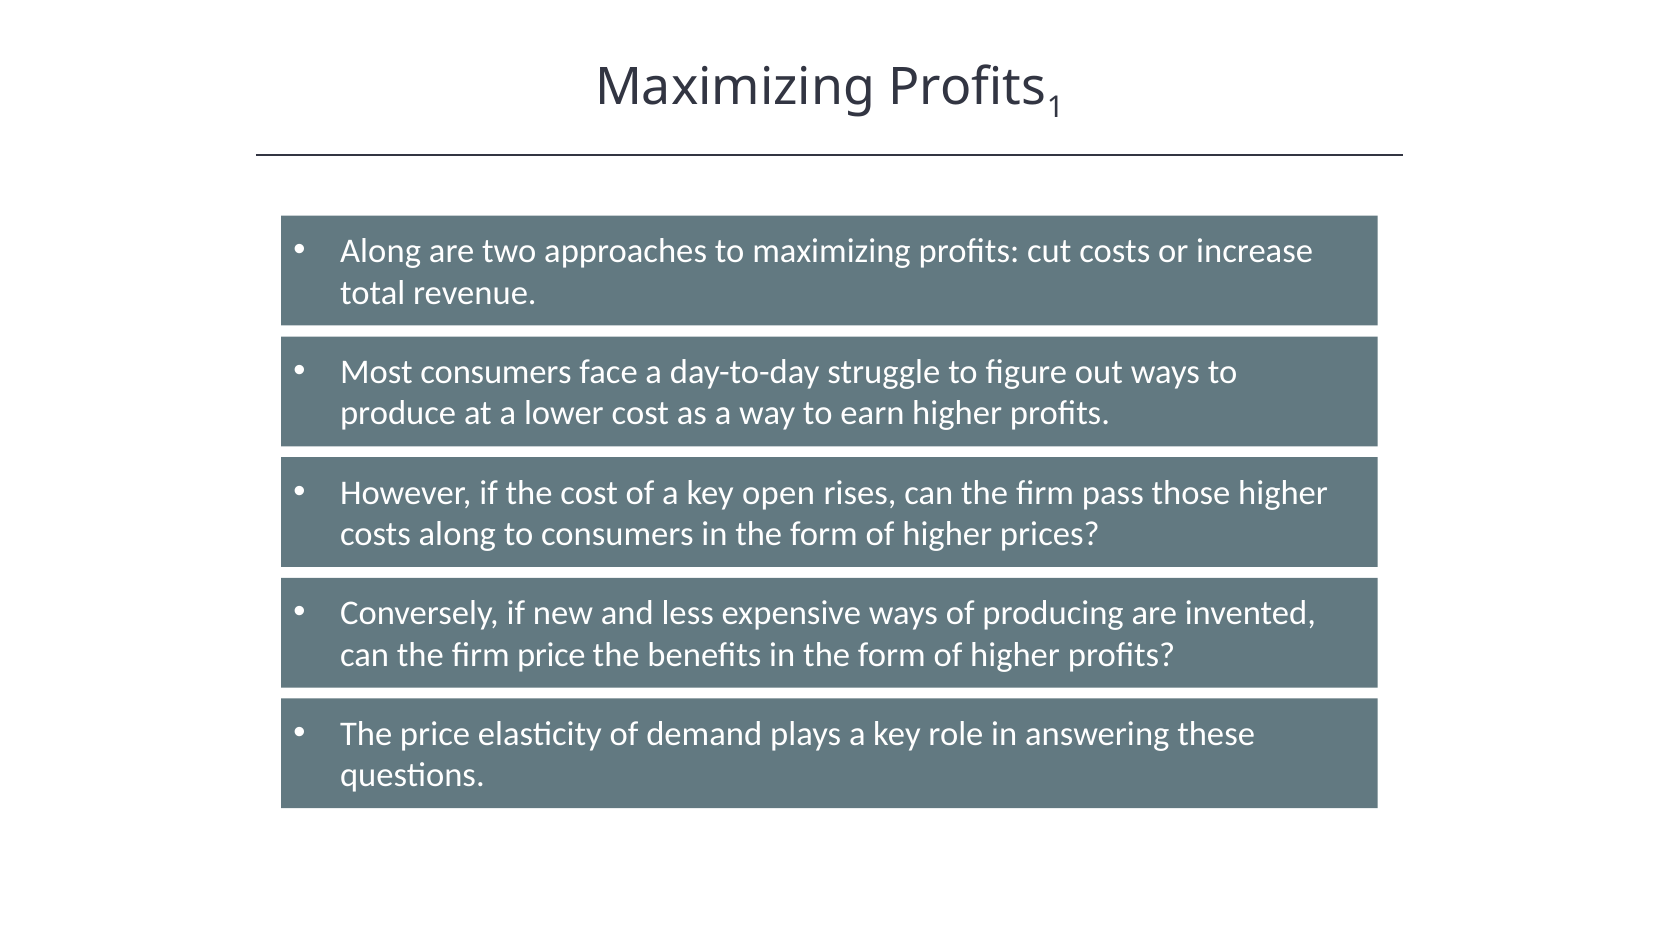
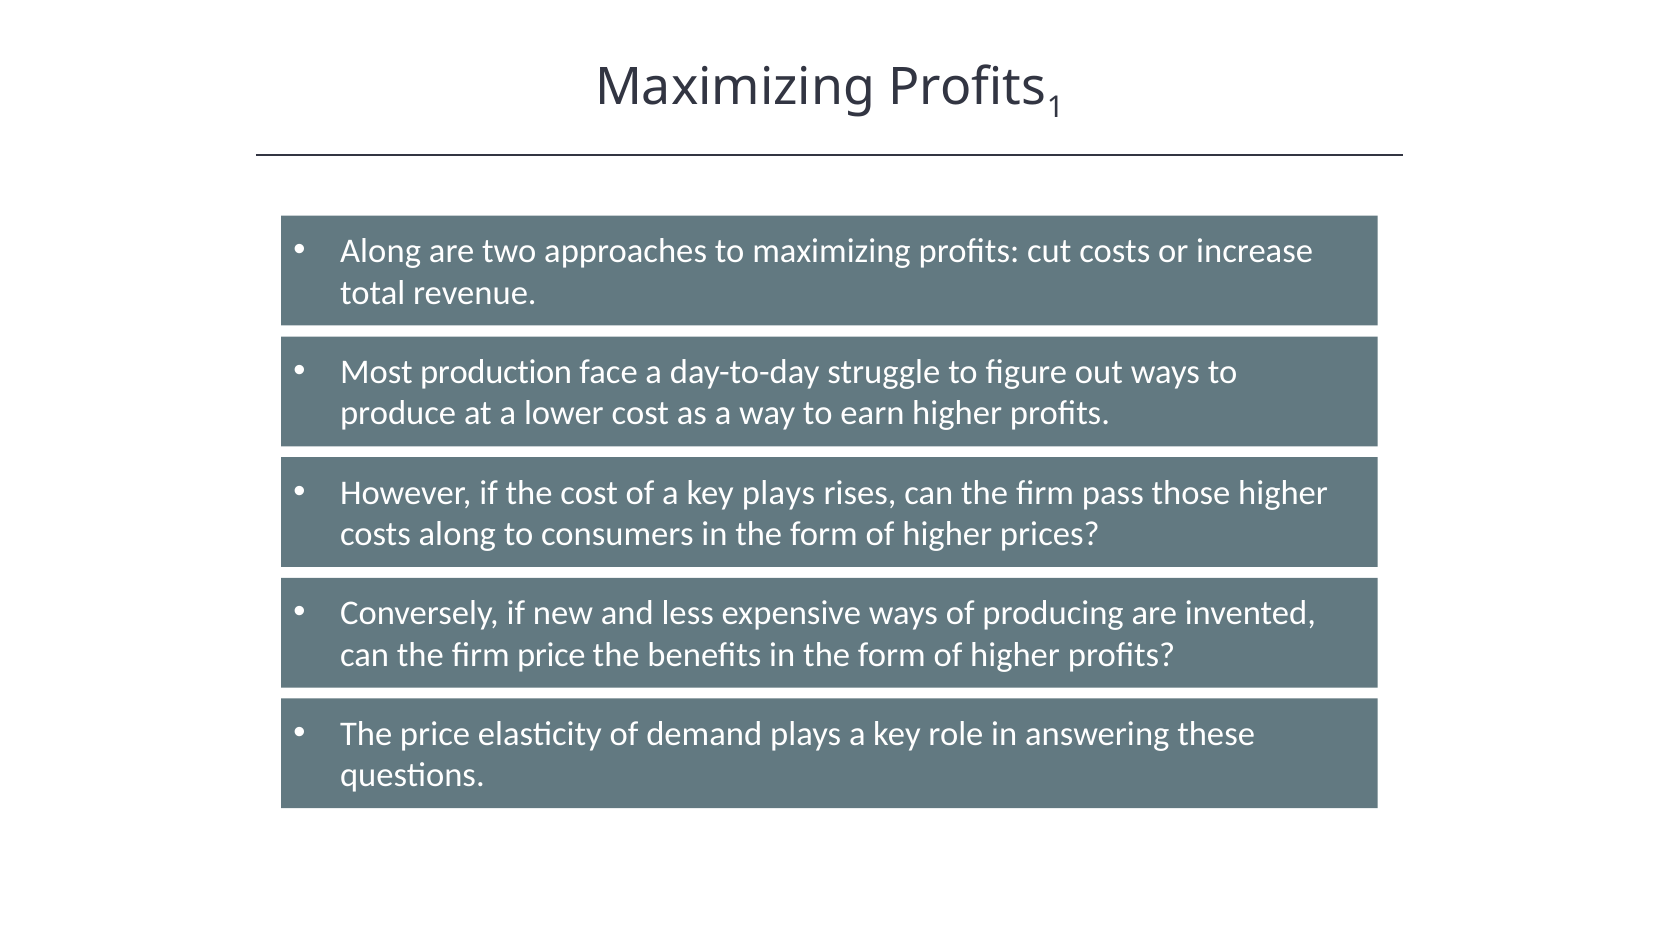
Most consumers: consumers -> production (496, 372)
key open: open -> plays (779, 493)
